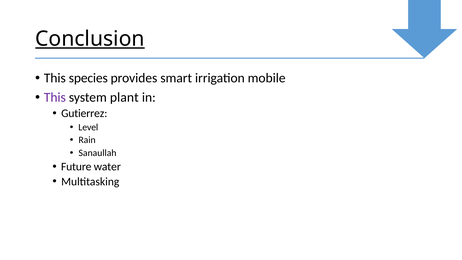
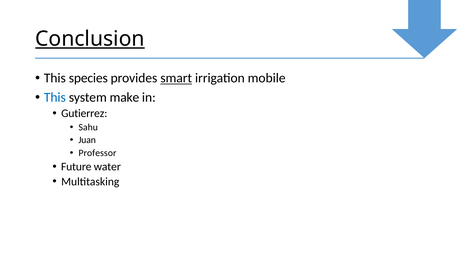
smart underline: none -> present (176, 78)
This colour: purple -> blue (55, 97)
plant: plant -> make (124, 97)
Level: Level -> Sahu (88, 127)
Rain: Rain -> Juan (87, 140)
Sanaullah: Sanaullah -> Professor (97, 153)
